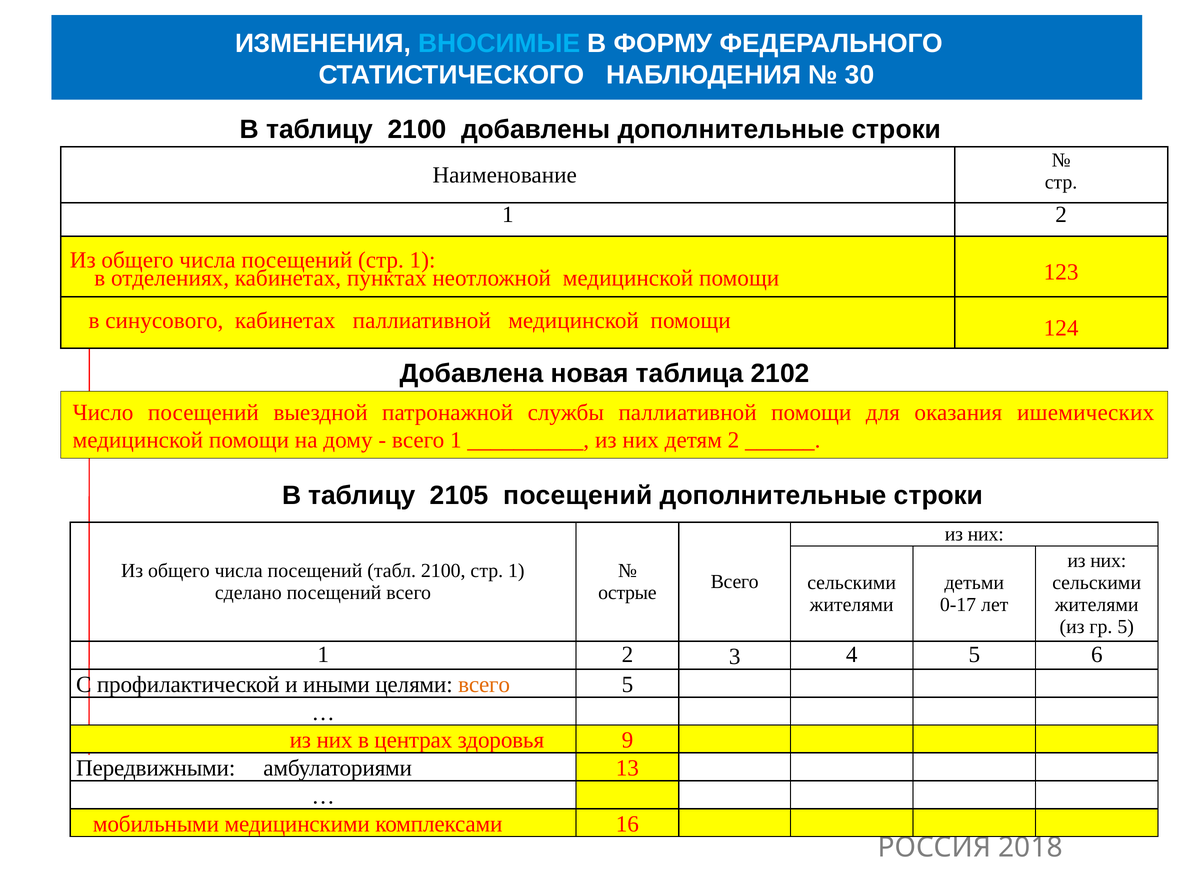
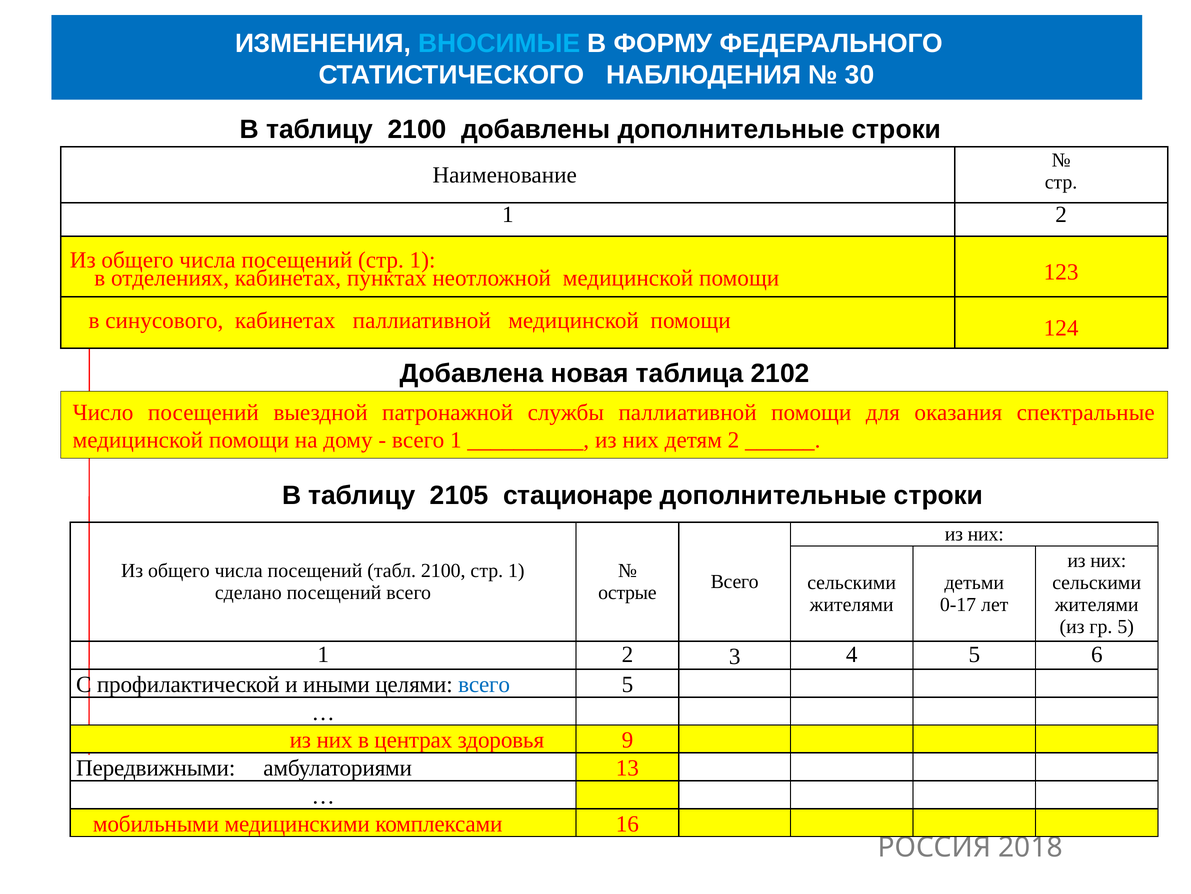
ишемических: ишемических -> спектральные (1086, 412)
2105 посещений: посещений -> стационаре (578, 495)
всего colour: orange -> blue (484, 684)
